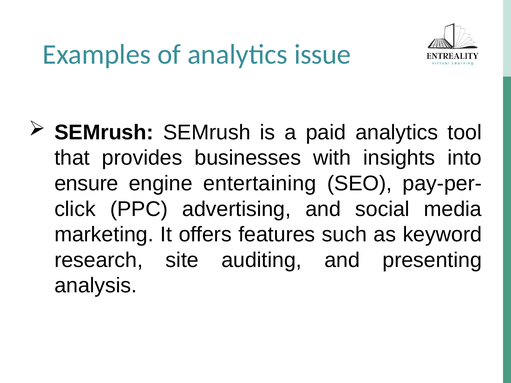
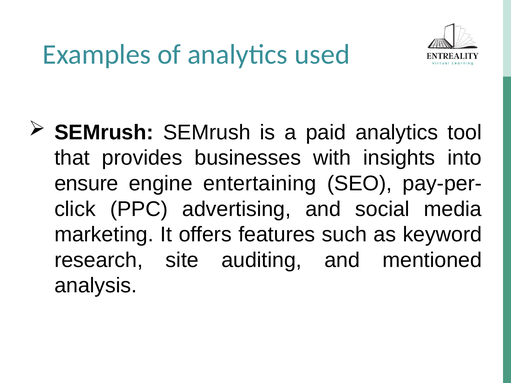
issue: issue -> used (322, 54)
presenting: presenting -> mentioned (432, 260)
